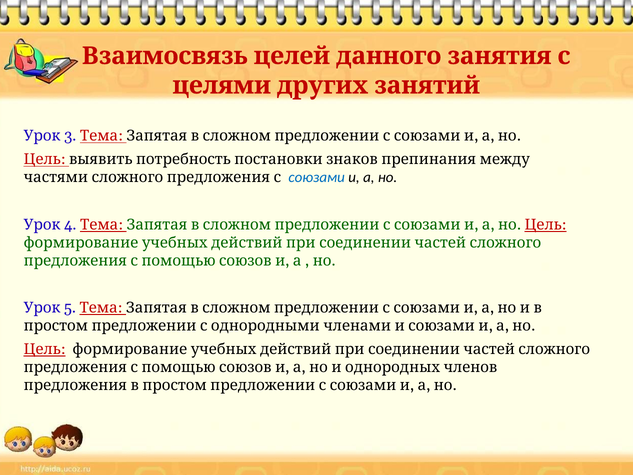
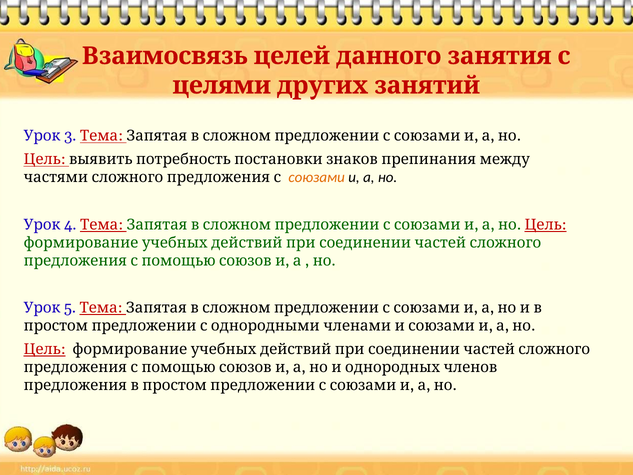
союзами colour: blue -> orange (317, 177)
